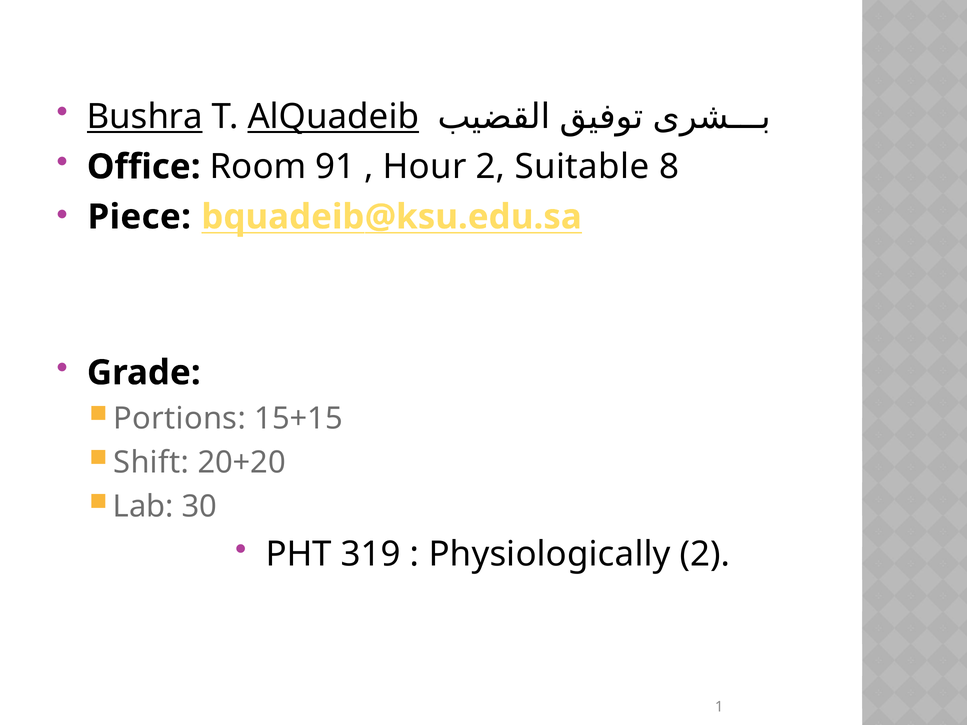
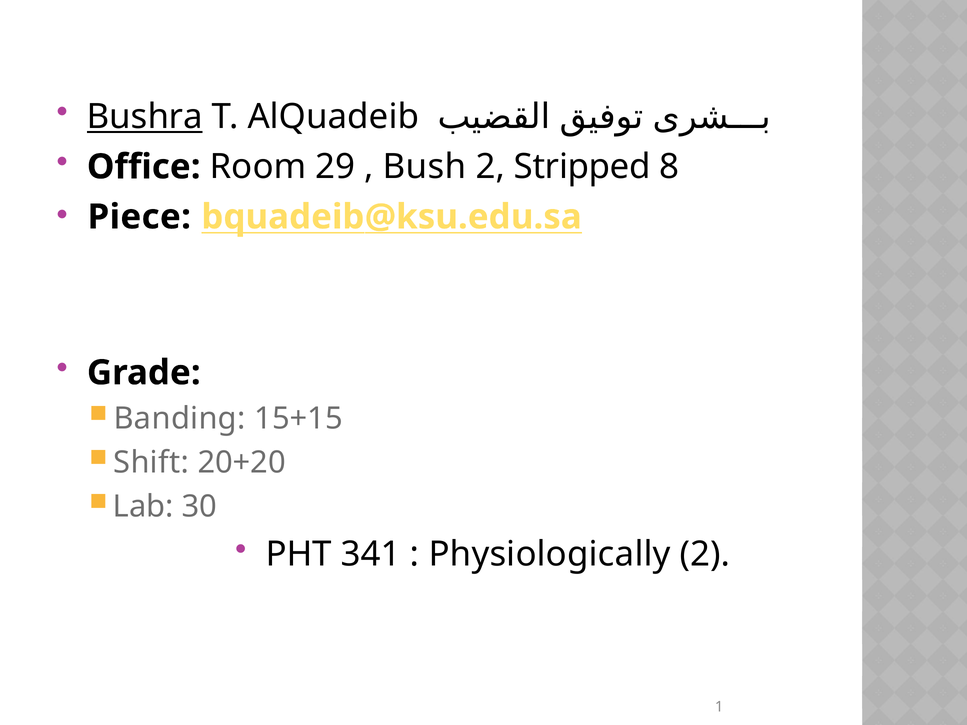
AlQuadeib underline: present -> none (333, 117)
91: 91 -> 29 (335, 167)
Hour: Hour -> Bush (425, 167)
Suitable: Suitable -> Stripped (582, 167)
Portions: Portions -> Banding (180, 419)
319: 319 -> 341 (371, 555)
